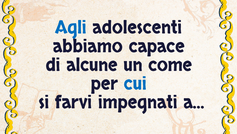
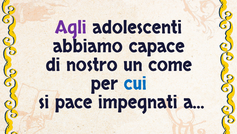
Agli colour: blue -> purple (71, 27)
alcune: alcune -> nostro (92, 65)
farvi: farvi -> pace (74, 102)
